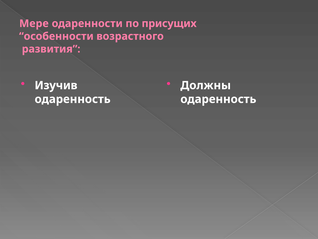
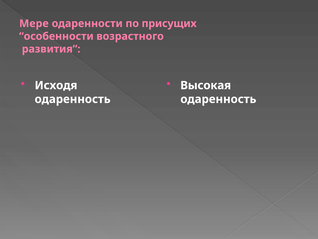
Изучив: Изучив -> Исходя (56, 85)
Должны: Должны -> Высокая (206, 85)
